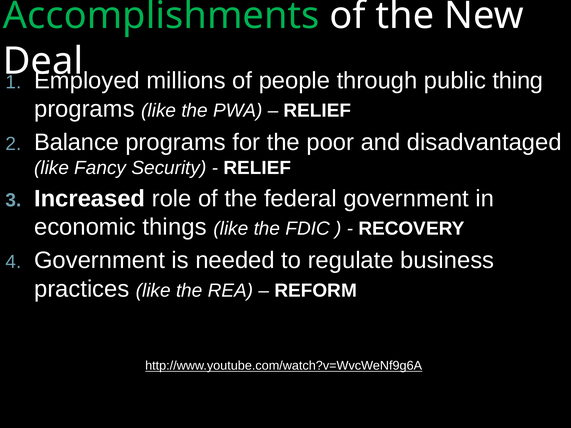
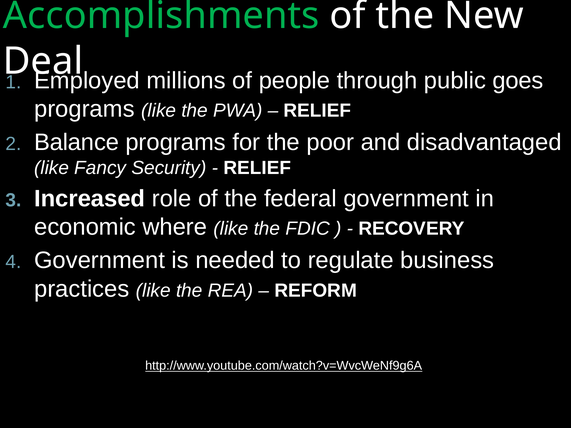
thing: thing -> goes (518, 81)
things: things -> where (175, 227)
